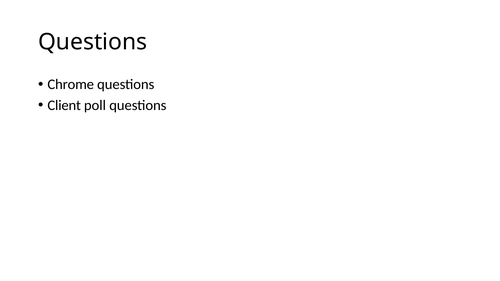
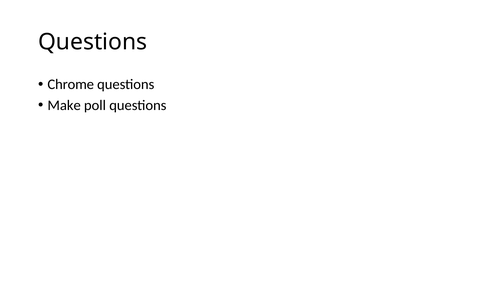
Client: Client -> Make (64, 106)
